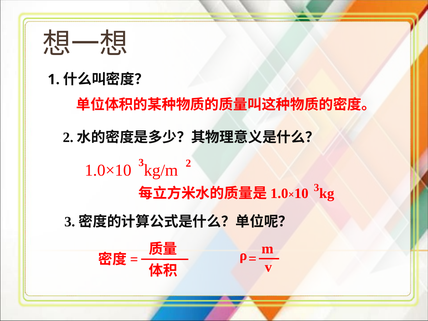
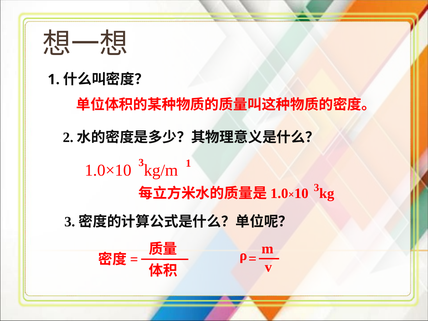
3 2: 2 -> 1 (188, 163)
